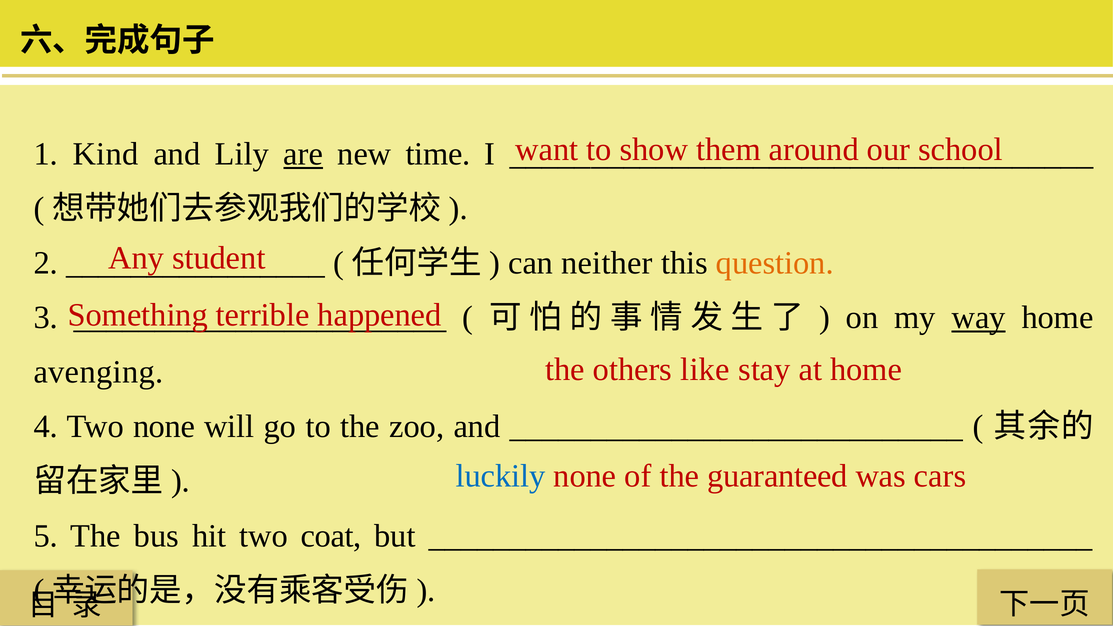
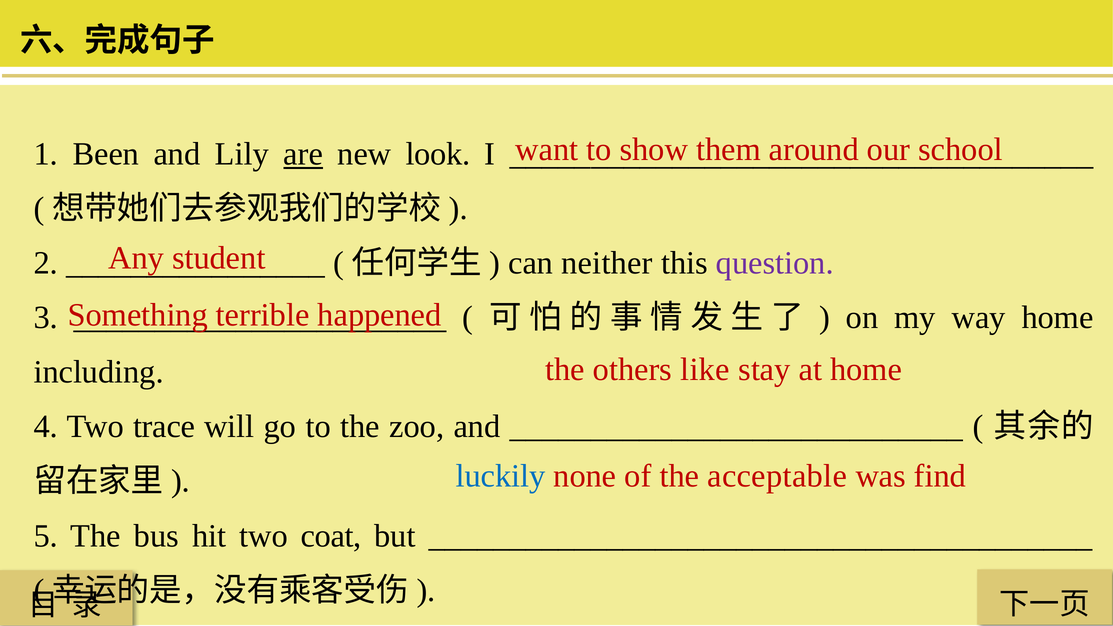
Kind: Kind -> Been (106, 154)
time: time -> look (438, 154)
question colour: orange -> purple (775, 263)
way underline: present -> none (979, 318)
avenging: avenging -> including (99, 372)
Two none: none -> trace (164, 427)
guaranteed: guaranteed -> acceptable (777, 476)
cars: cars -> find (940, 476)
